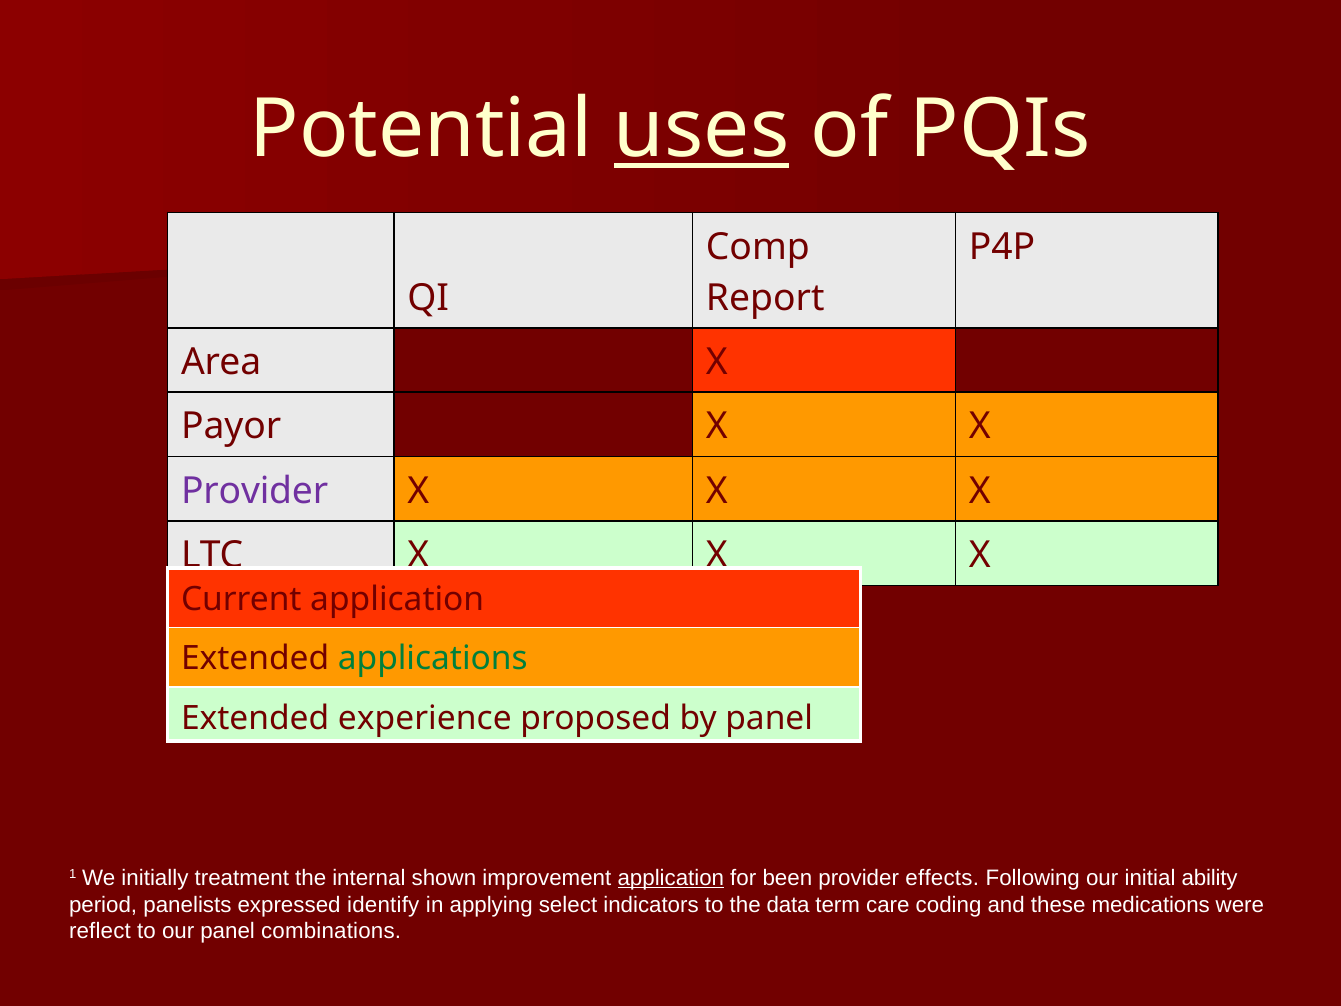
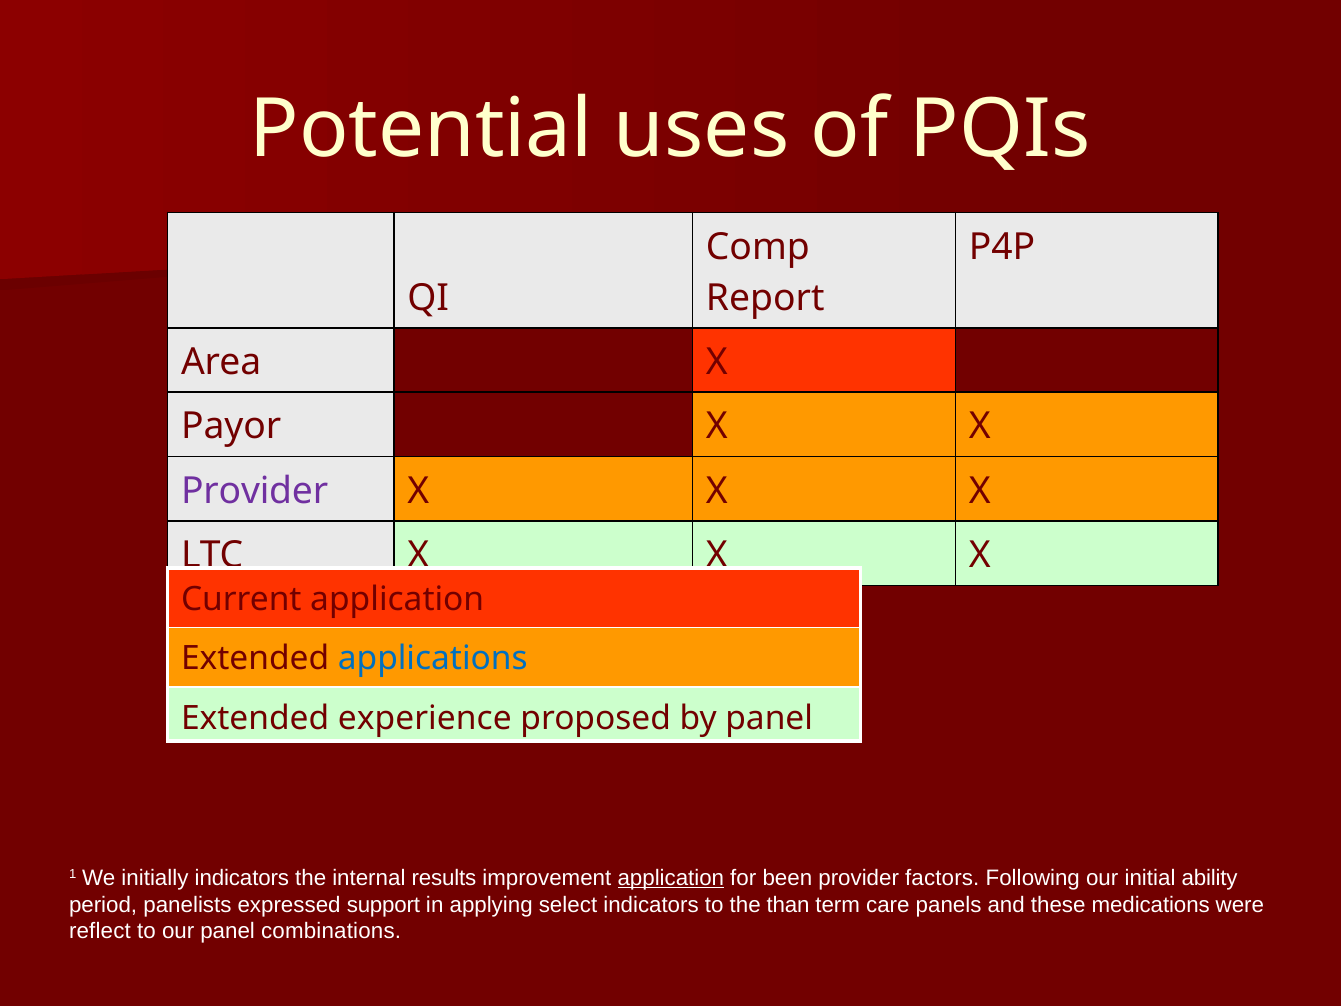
uses underline: present -> none (702, 130)
applications colour: green -> blue (433, 659)
initially treatment: treatment -> indicators (242, 878)
shown: shown -> results (444, 878)
effects: effects -> factors (942, 878)
identify: identify -> support (383, 905)
data: data -> than (788, 905)
coding: coding -> panels (949, 905)
